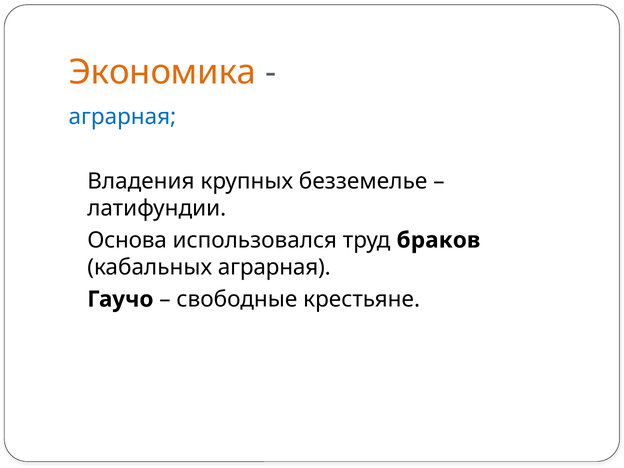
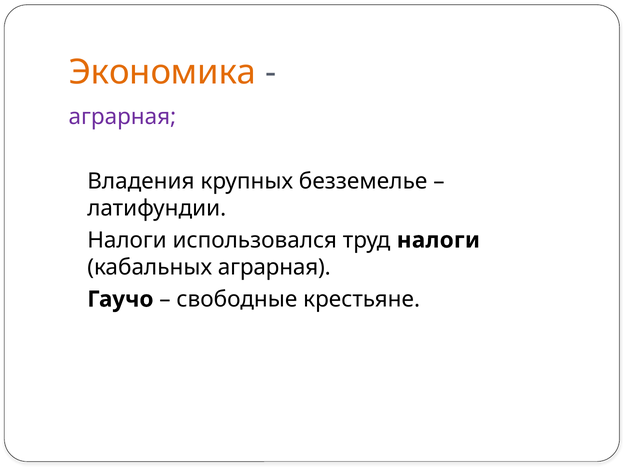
аграрная colour: blue -> purple (122, 117)
Основа: Основа -> Налоги (127, 240)
труд браков: браков -> налоги (438, 240)
